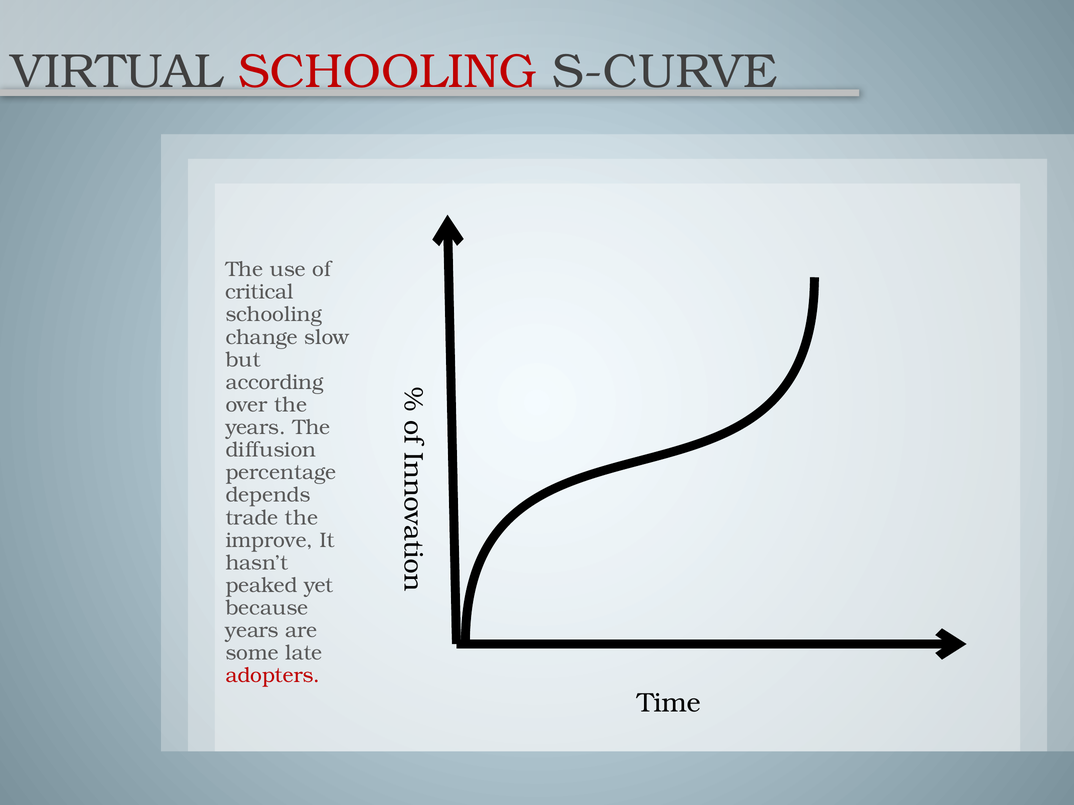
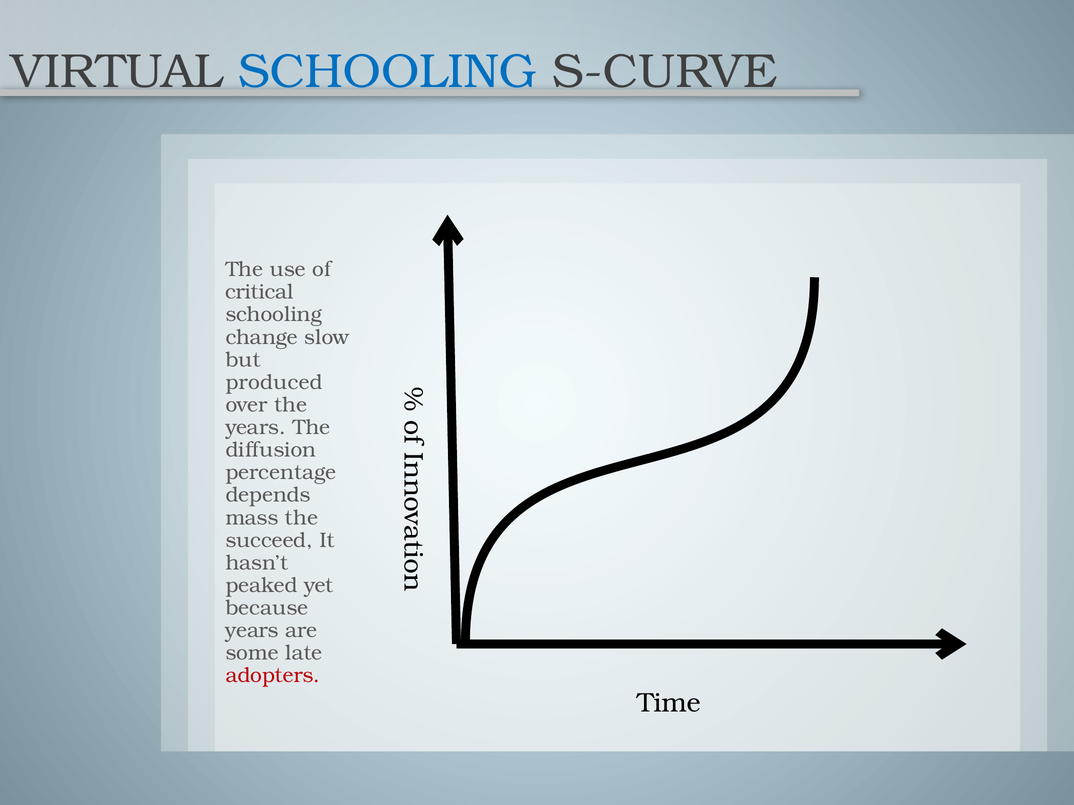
SCHOOLING colour: red -> blue (388, 71)
according: according -> produced (274, 382)
trade: trade -> mass (252, 518)
improve: improve -> succeed (269, 541)
